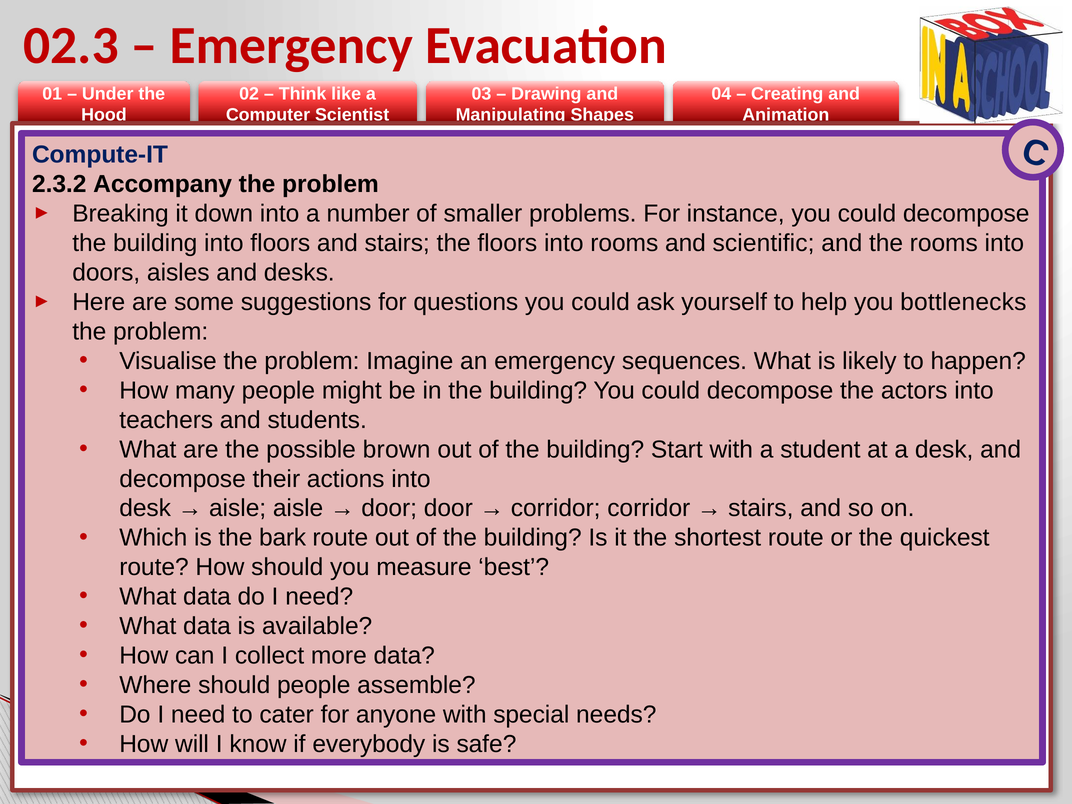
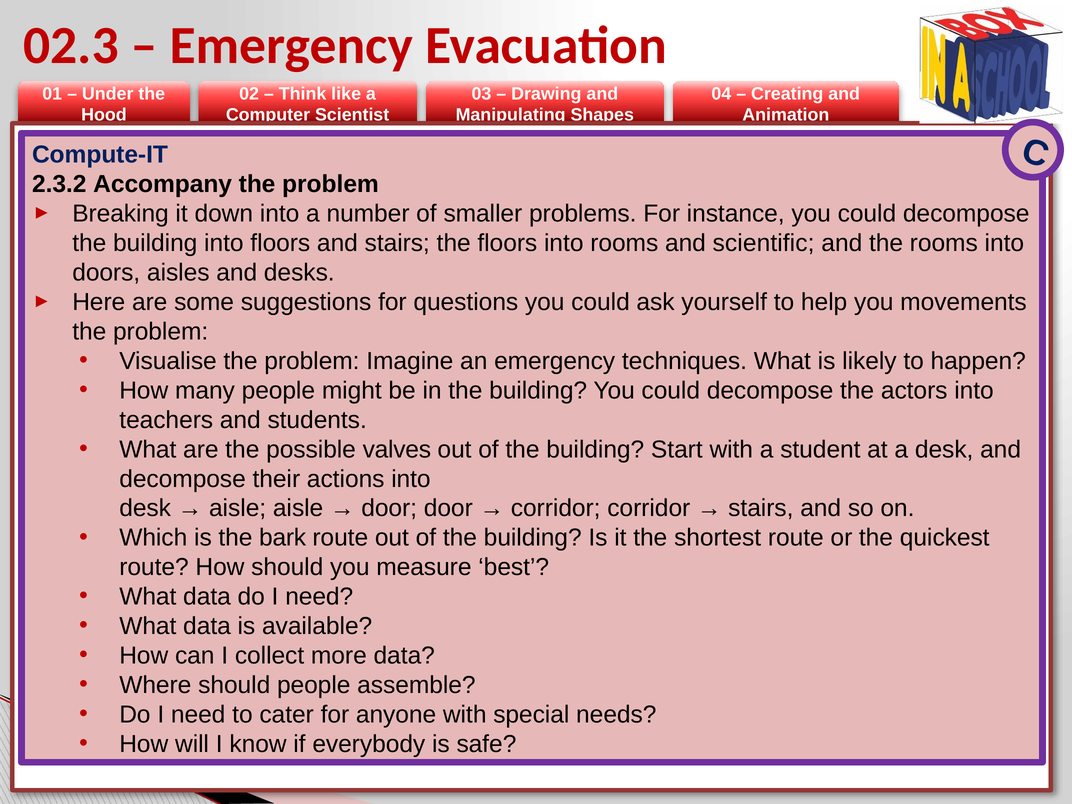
bottlenecks: bottlenecks -> movements (964, 302)
sequences: sequences -> techniques (684, 361)
brown: brown -> valves (397, 449)
